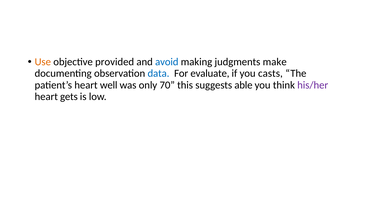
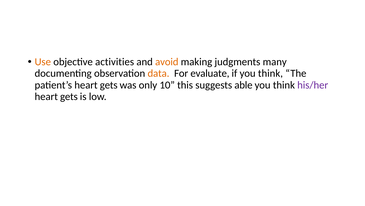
provided: provided -> activities (115, 62)
avoid colour: blue -> orange (167, 62)
make: make -> many (275, 62)
data colour: blue -> orange (158, 73)
if you casts: casts -> think (270, 73)
patient’s heart well: well -> gets (109, 85)
70: 70 -> 10 (167, 85)
